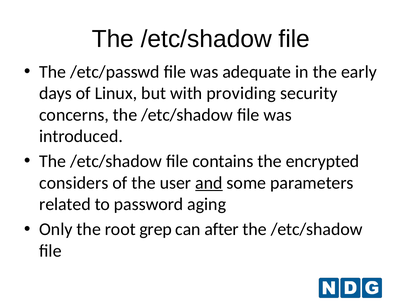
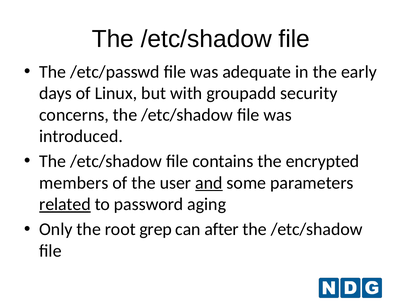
providing: providing -> groupadd (241, 93)
considers: considers -> members (74, 183)
related underline: none -> present (65, 204)
